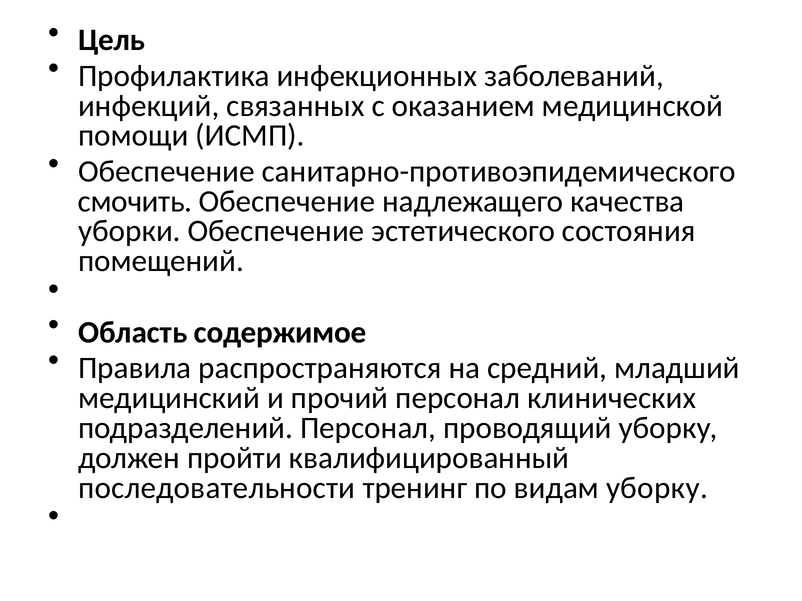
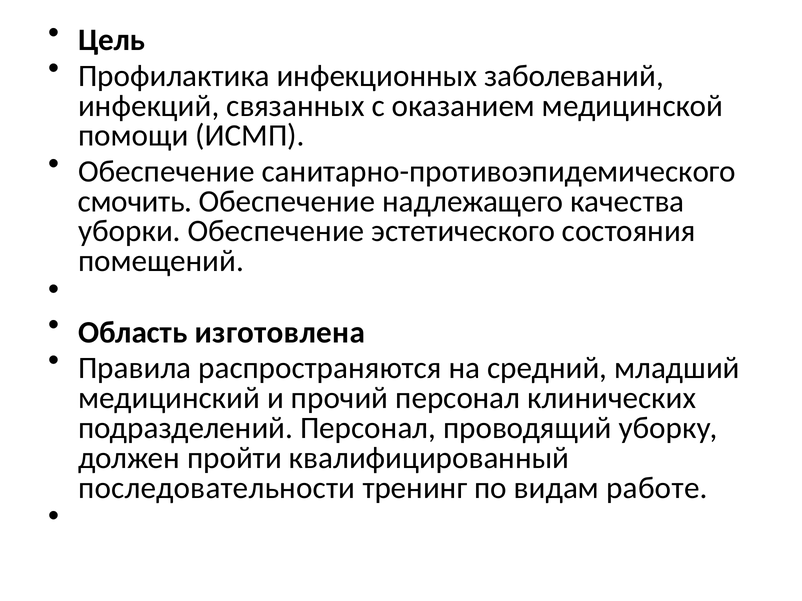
содержимое: содержимое -> изготовлена (280, 333)
видам уборку: уборку -> работе (657, 488)
